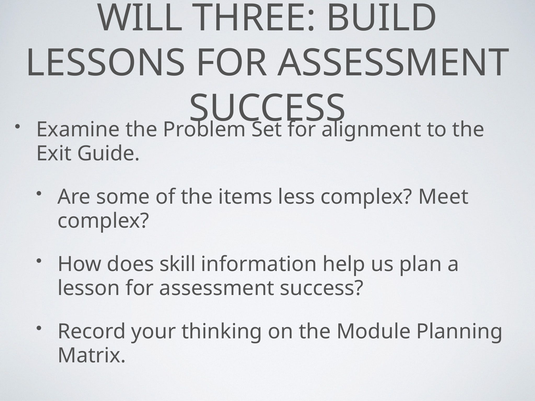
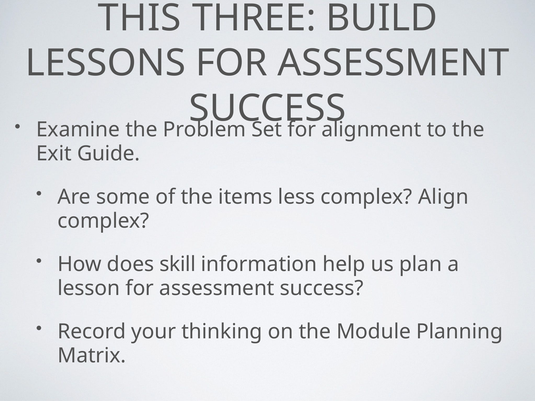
WILL: WILL -> THIS (140, 18)
Meet: Meet -> Align (443, 197)
